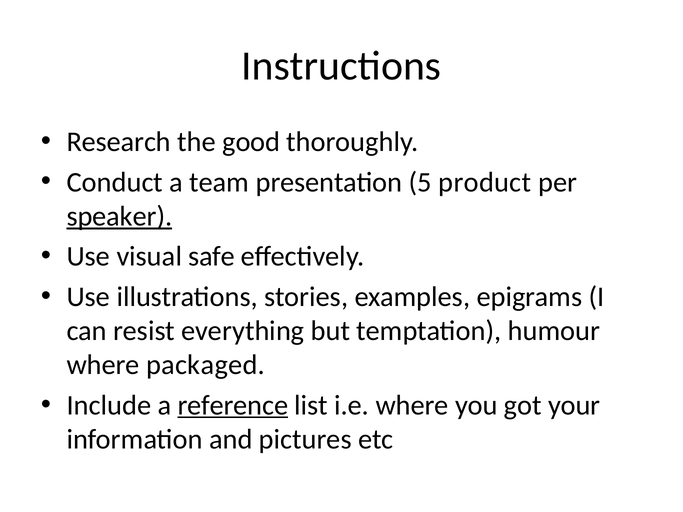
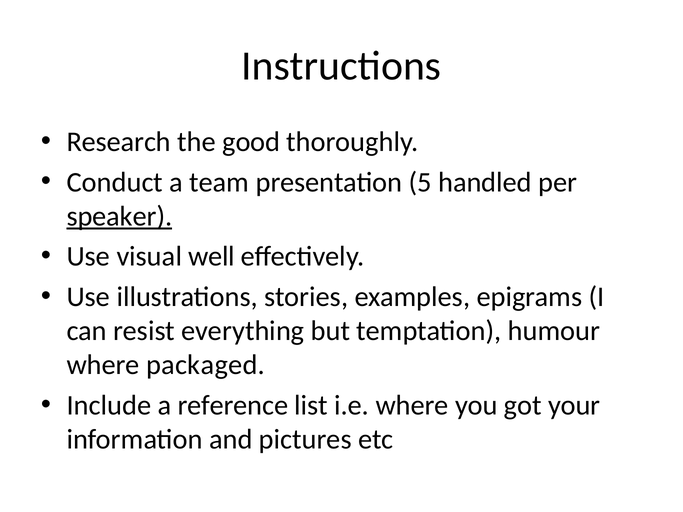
product: product -> handled (485, 182)
safe: safe -> well (212, 257)
reference underline: present -> none (233, 405)
